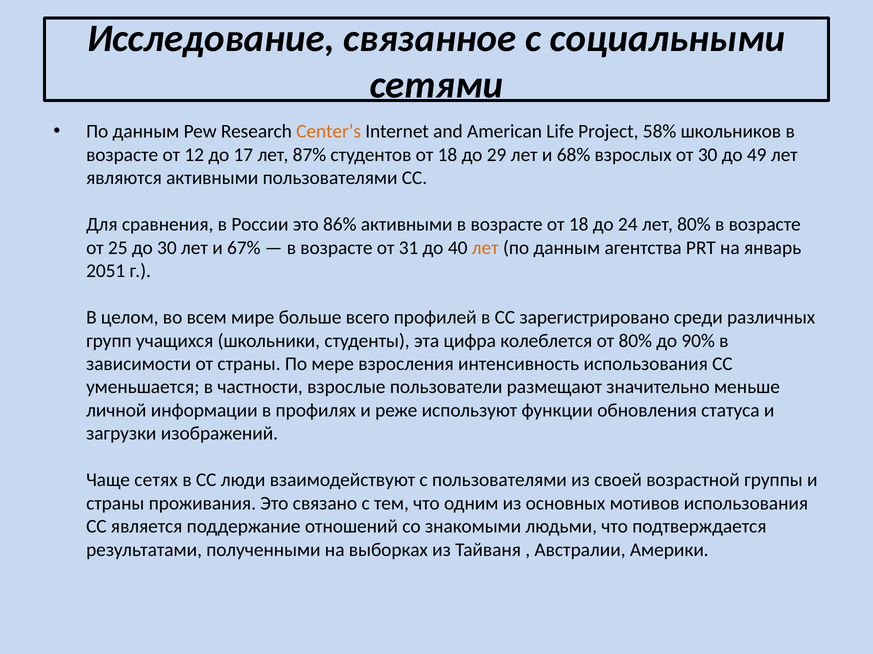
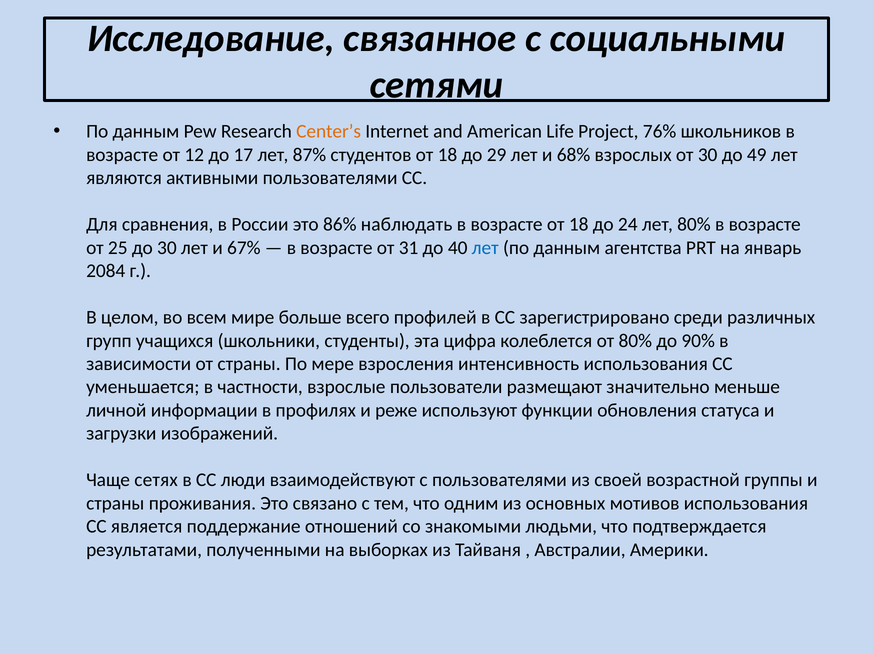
58%: 58% -> 76% (660, 132)
86% активными: активными -> наблюдать (407, 225)
лет colour: orange -> blue (485, 248)
2051: 2051 -> 2084 (106, 271)
